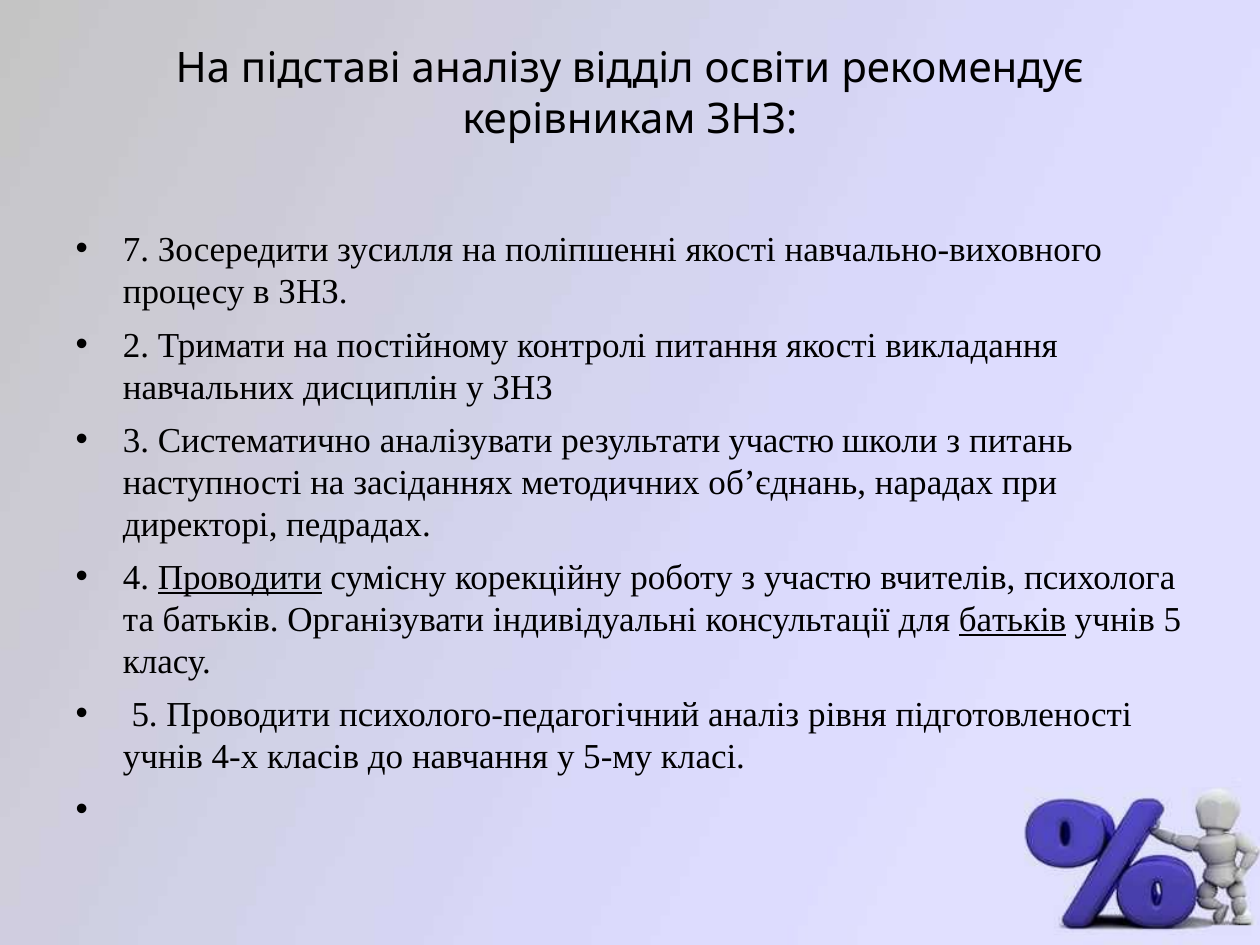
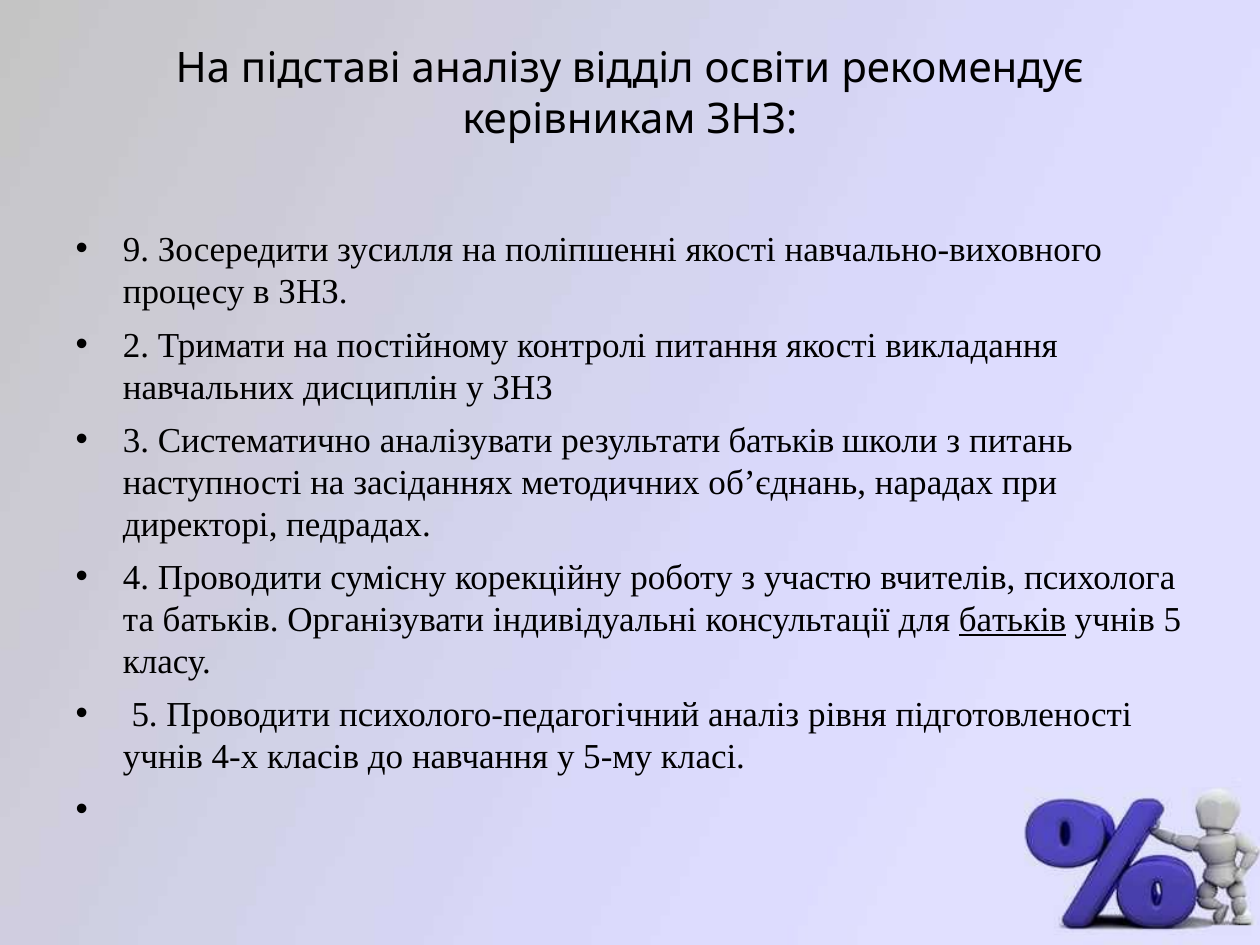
7: 7 -> 9 (136, 250)
результати участю: участю -> батьків (781, 441)
Проводити underline: present -> none (240, 578)
